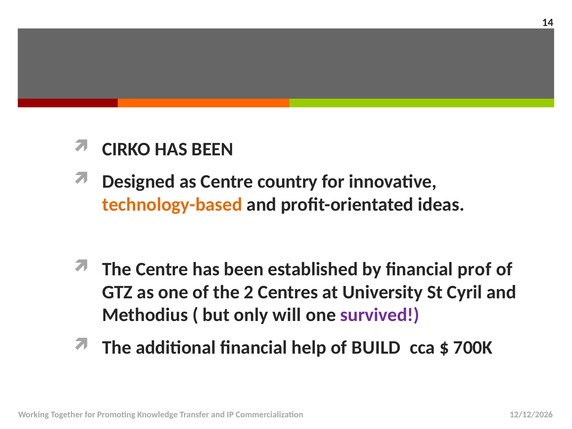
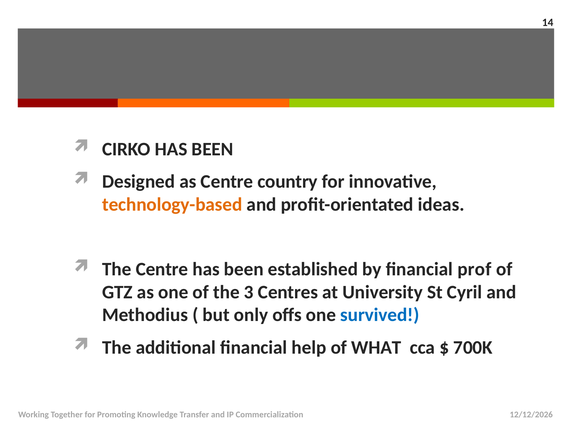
2: 2 -> 3 (249, 292)
will: will -> offs (287, 315)
survived colour: purple -> blue (380, 315)
BUILD: BUILD -> WHAT (376, 347)
